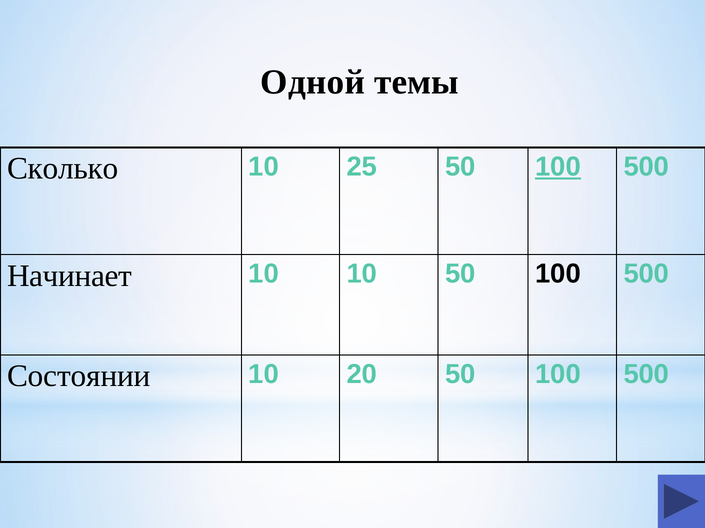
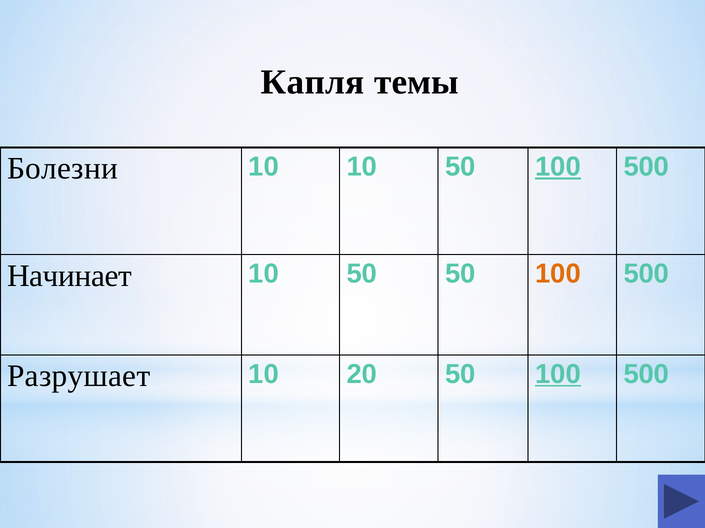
Одной: Одной -> Капля (313, 82)
Сколько: Сколько -> Болезни (63, 169)
10 25: 25 -> 10 (362, 167)
10: 10 -> 50 (362, 274)
100 colour: black -> orange (558, 274)
Состоянии: Состоянии -> Разрушает (79, 377)
100 underline: none -> present (558, 375)
